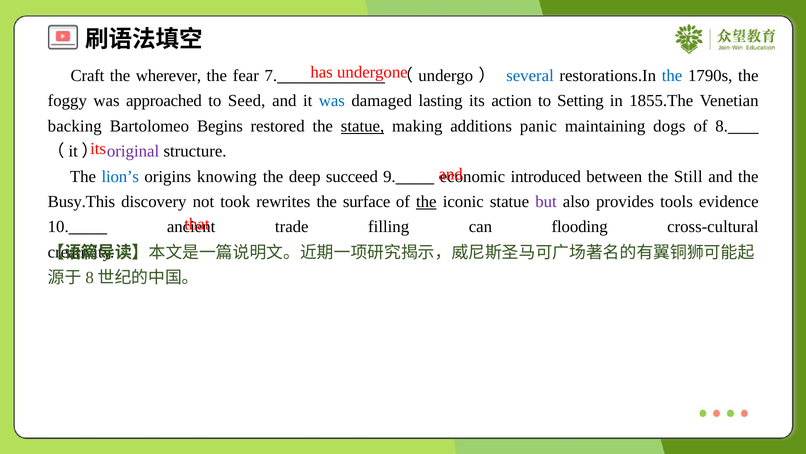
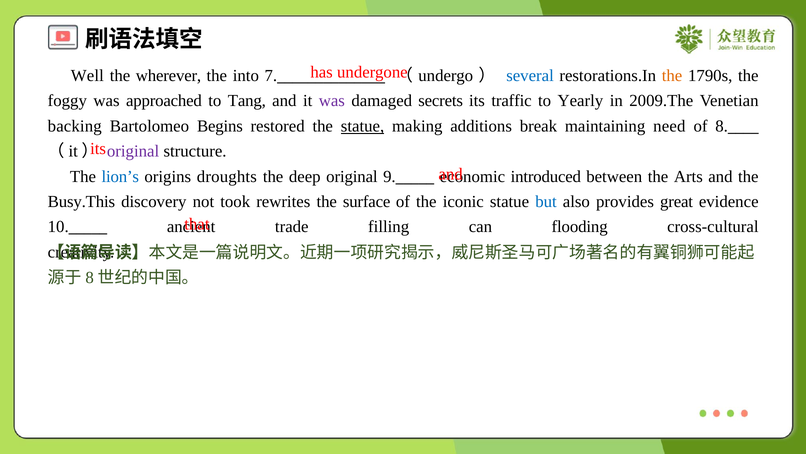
Craft: Craft -> Well (87, 76)
fear: fear -> into (246, 76)
the colour: blue -> orange (672, 76)
Seed: Seed -> Tang (247, 101)
was colour: blue -> purple (332, 101)
lasting: lasting -> secrets (441, 101)
action: action -> traffic (512, 101)
Setting: Setting -> Yearly (580, 101)
1855.The: 1855.The -> 2009.The (661, 101)
panic: panic -> break (538, 126)
dogs: dogs -> need (669, 126)
knowing: knowing -> droughts (227, 176)
deep succeed: succeed -> original (352, 176)
Still: Still -> Arts (688, 176)
the underline: present -> none (426, 201)
but colour: purple -> blue (546, 201)
tools: tools -> great (677, 201)
